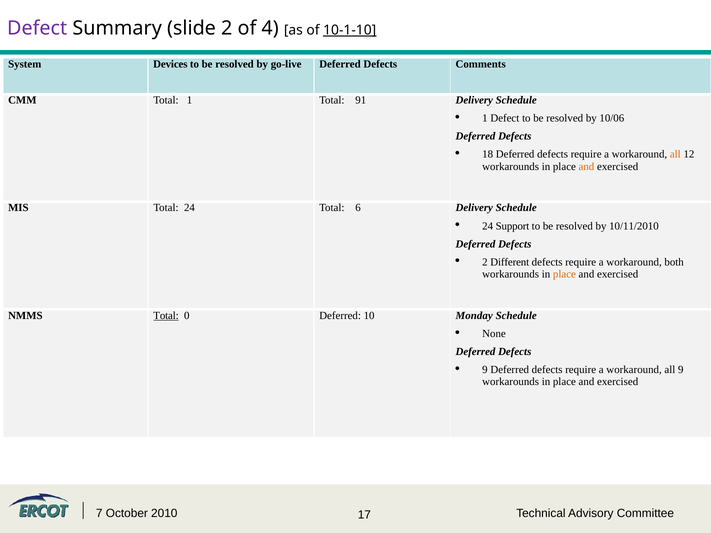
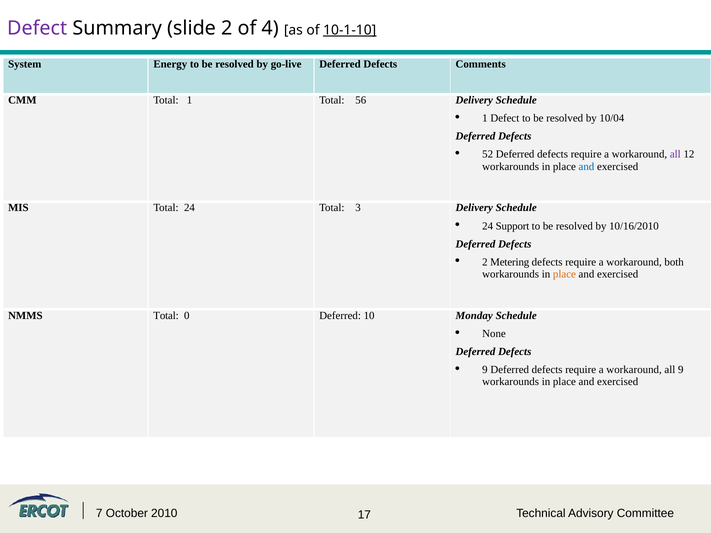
Devices: Devices -> Energy (170, 64)
91: 91 -> 56 (361, 100)
10/06: 10/06 -> 10/04 (612, 118)
18: 18 -> 52 (488, 154)
all colour: orange -> purple (675, 154)
and colour: orange -> blue (586, 167)
6: 6 -> 3 (358, 208)
10/11/2010: 10/11/2010 -> 10/16/2010 (634, 226)
Different: Different -> Metering (510, 262)
Total underline: present -> none (166, 316)
